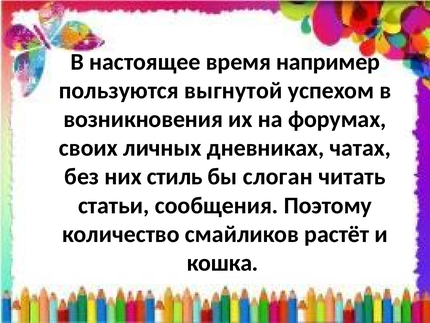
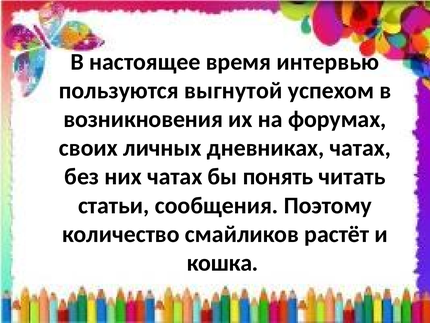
например: например -> интервью (328, 62)
них стиль: стиль -> чатах (175, 176)
слоган: слоган -> понять (278, 176)
